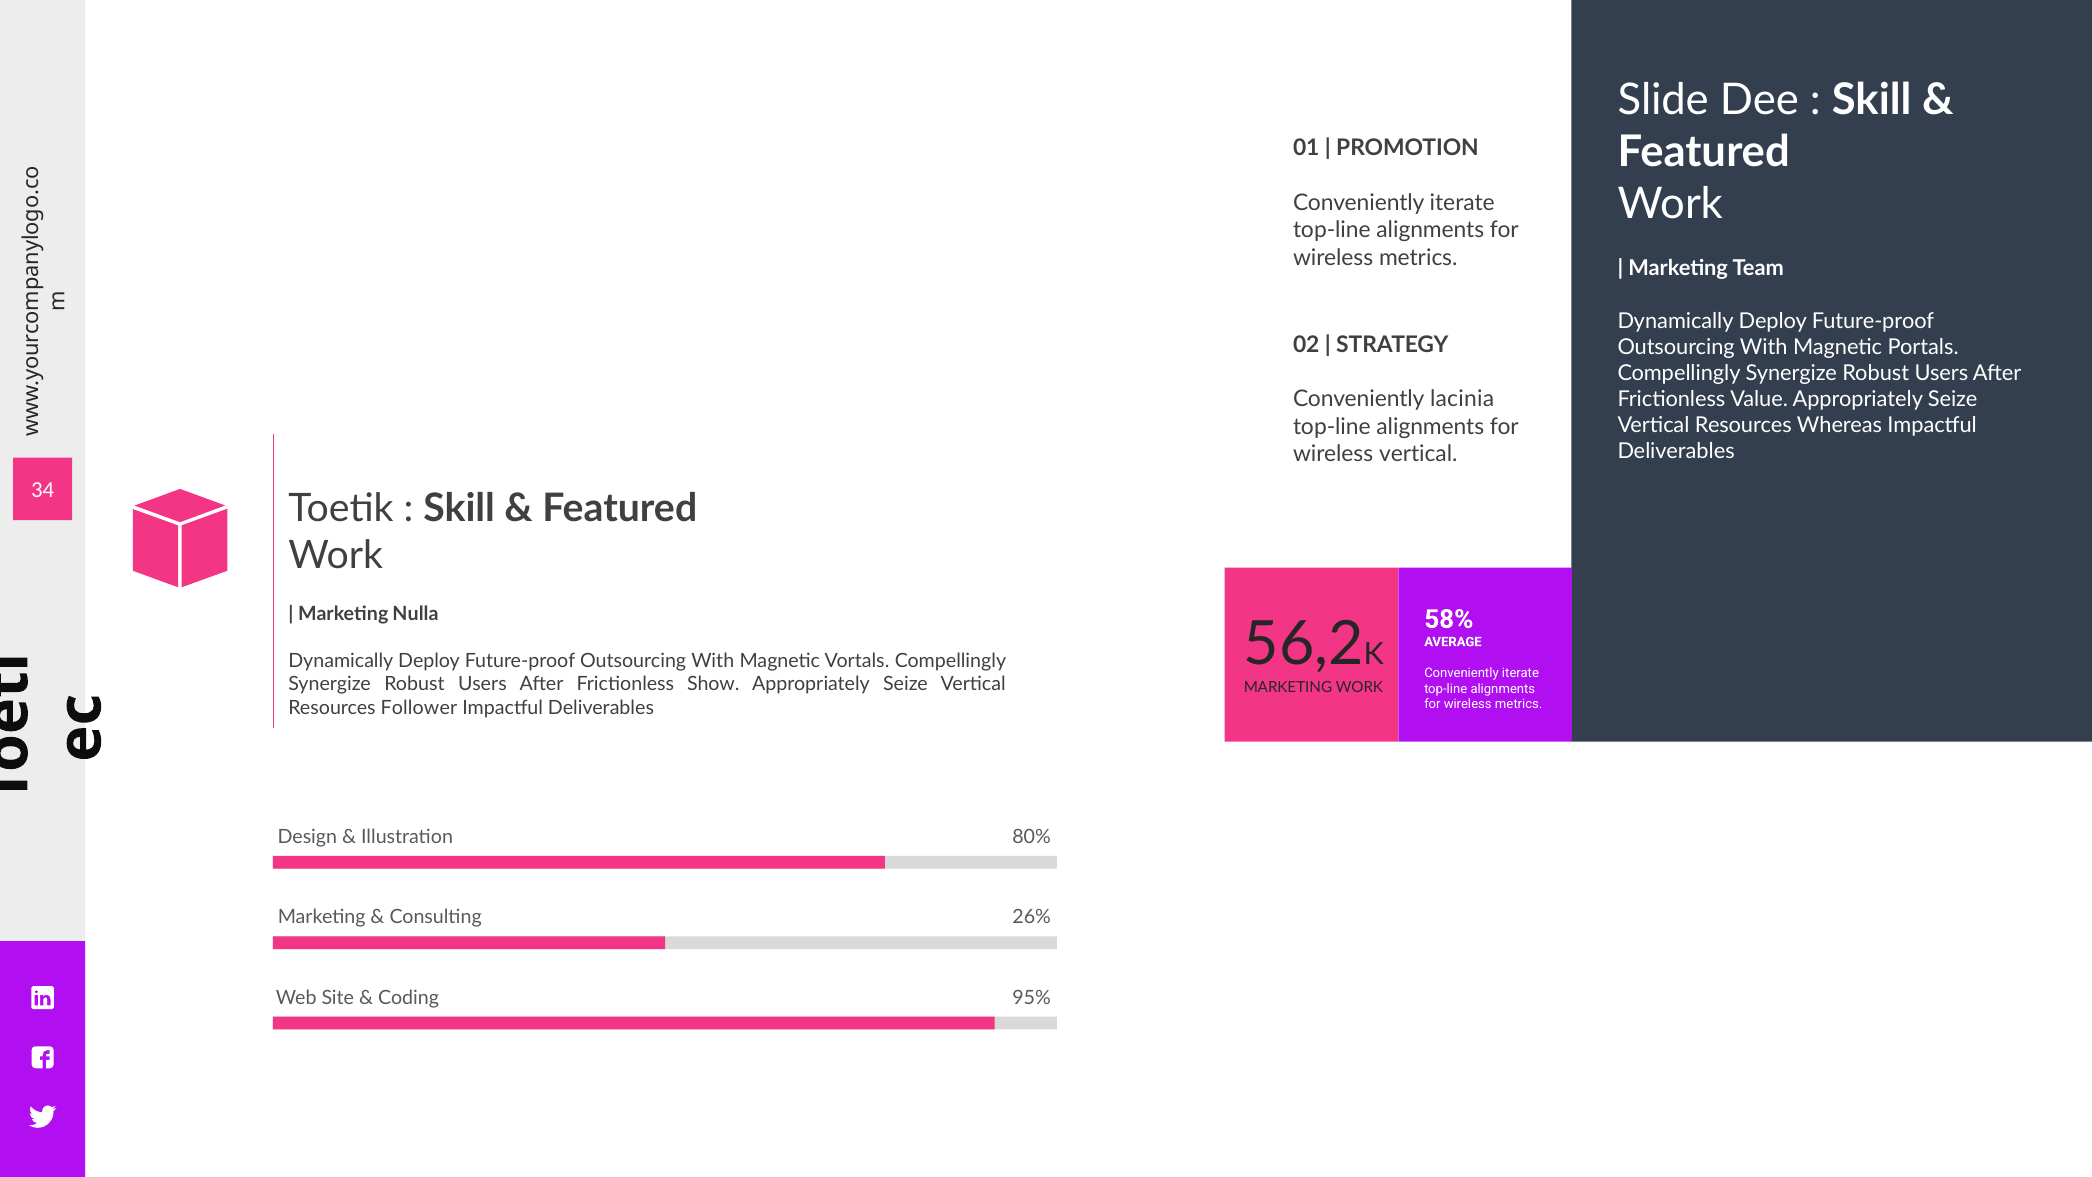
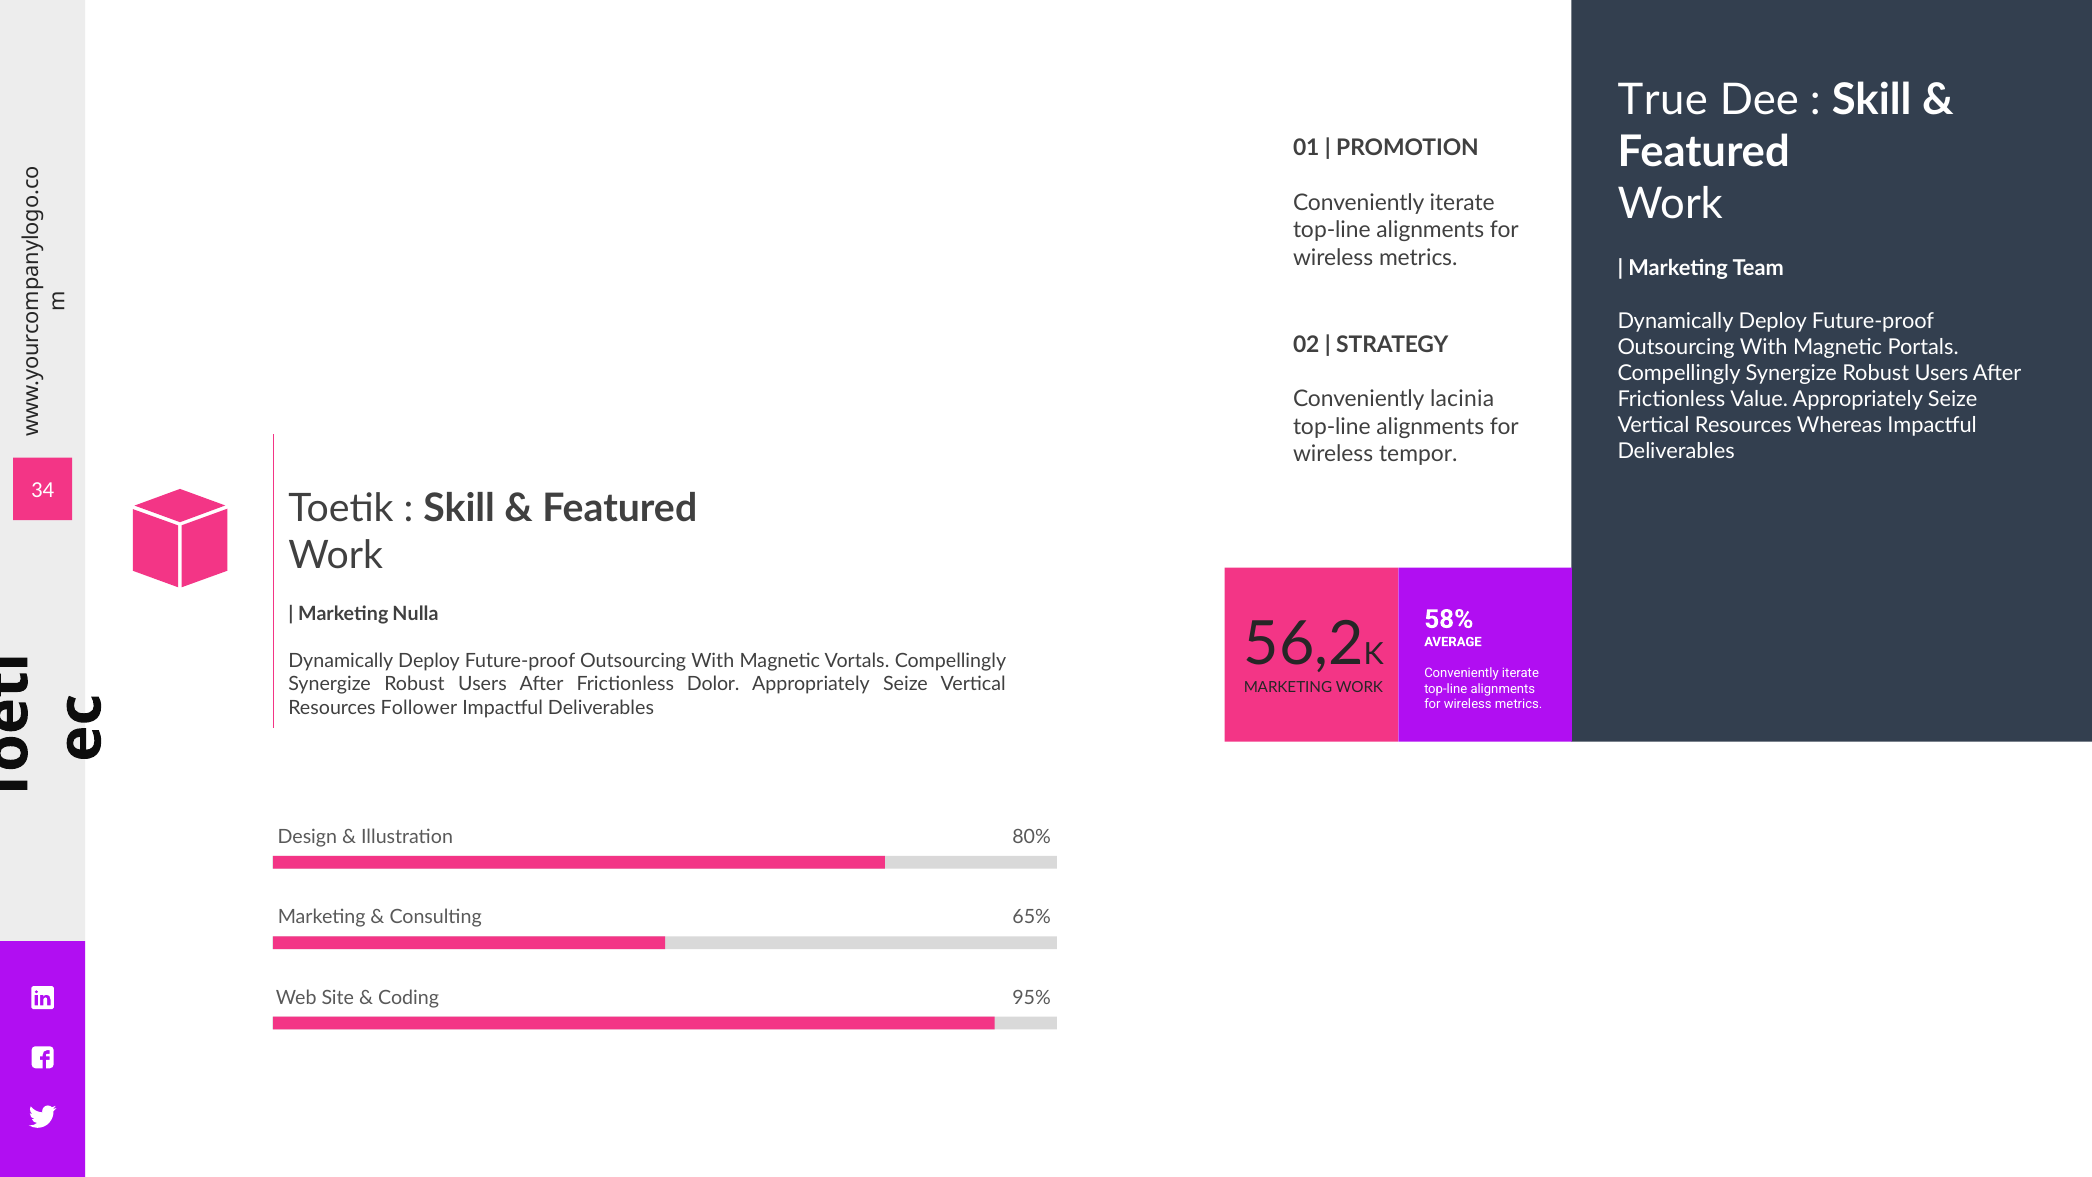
Slide: Slide -> True (1663, 100)
wireless vertical: vertical -> tempor (1418, 454)
Show: Show -> Dolor (713, 684)
26%: 26% -> 65% (1032, 917)
